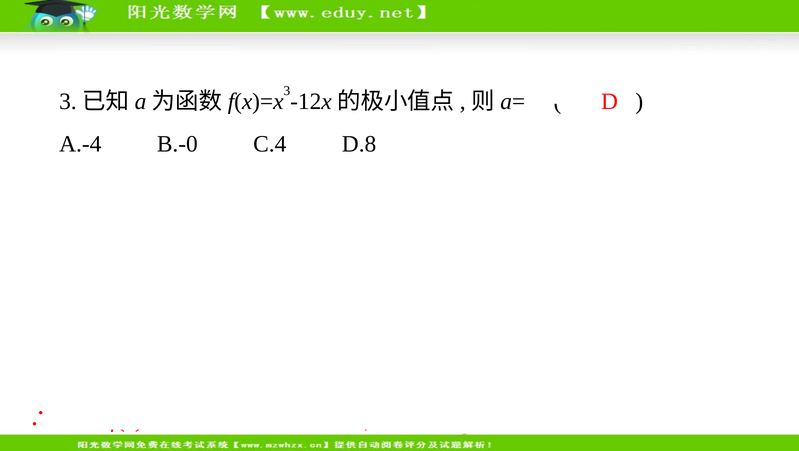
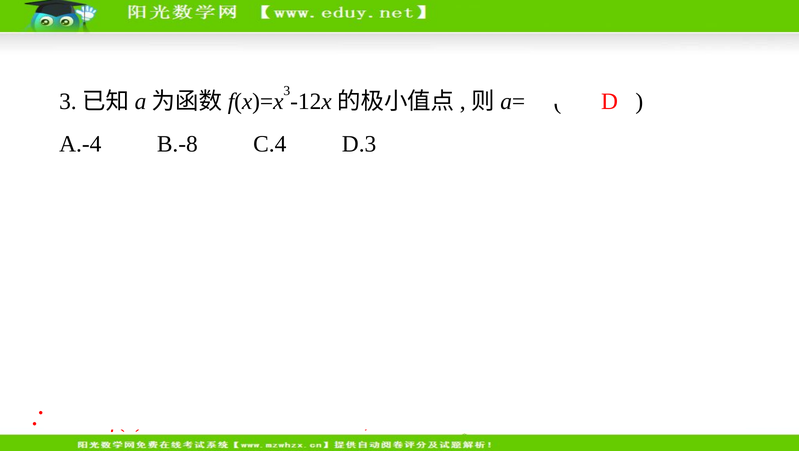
B.-0: B.-0 -> B.-8 (177, 144)
D.8: D.8 -> D.3 (359, 144)
